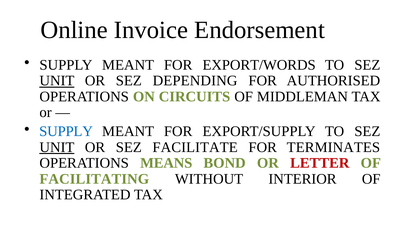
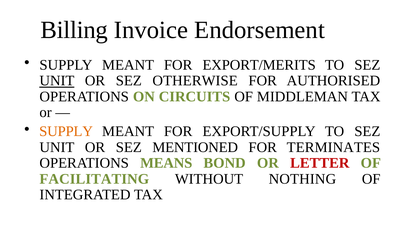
Online: Online -> Billing (74, 30)
EXPORT/WORDS: EXPORT/WORDS -> EXPORT/MERITS (259, 65)
DEPENDING: DEPENDING -> OTHERWISE (195, 81)
SUPPLY colour: blue -> orange (66, 131)
UNIT underline: present -> none (57, 147)
FACILITATE: FACILITATE -> MENTIONED (195, 147)
INTERIOR: INTERIOR -> NOTHING (302, 179)
